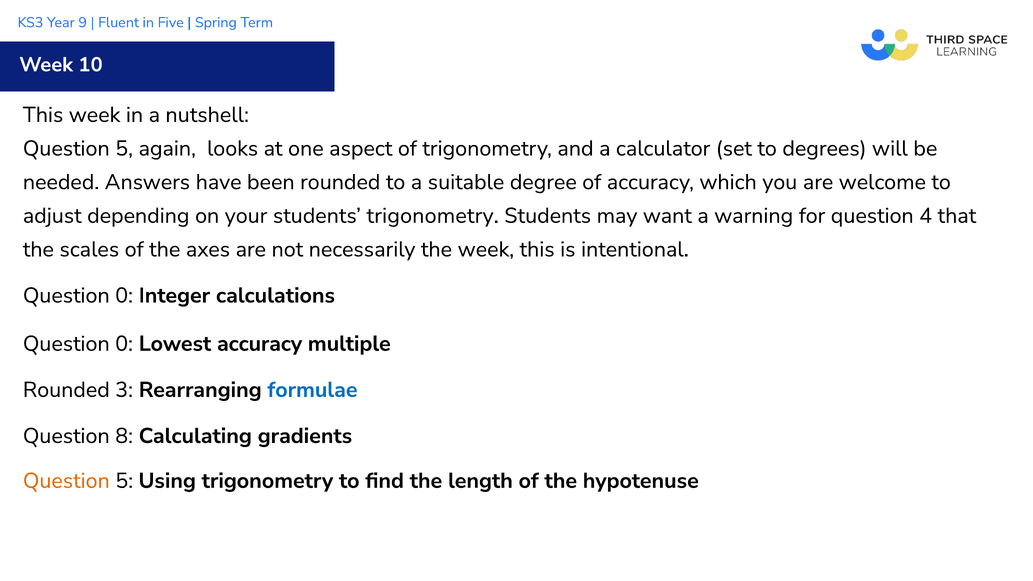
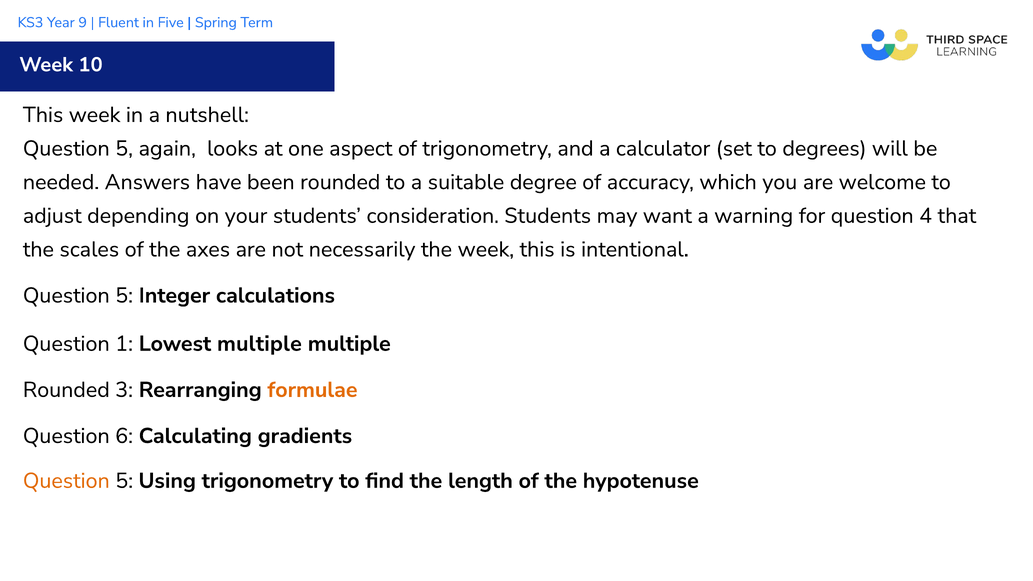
students trigonometry: trigonometry -> consideration (433, 216)
0: 0 -> 5 (124, 295)
0: 0 -> 1 (124, 344)
Lowest accuracy: accuracy -> multiple (259, 344)
formulae colour: blue -> orange (312, 390)
8: 8 -> 6 (124, 436)
